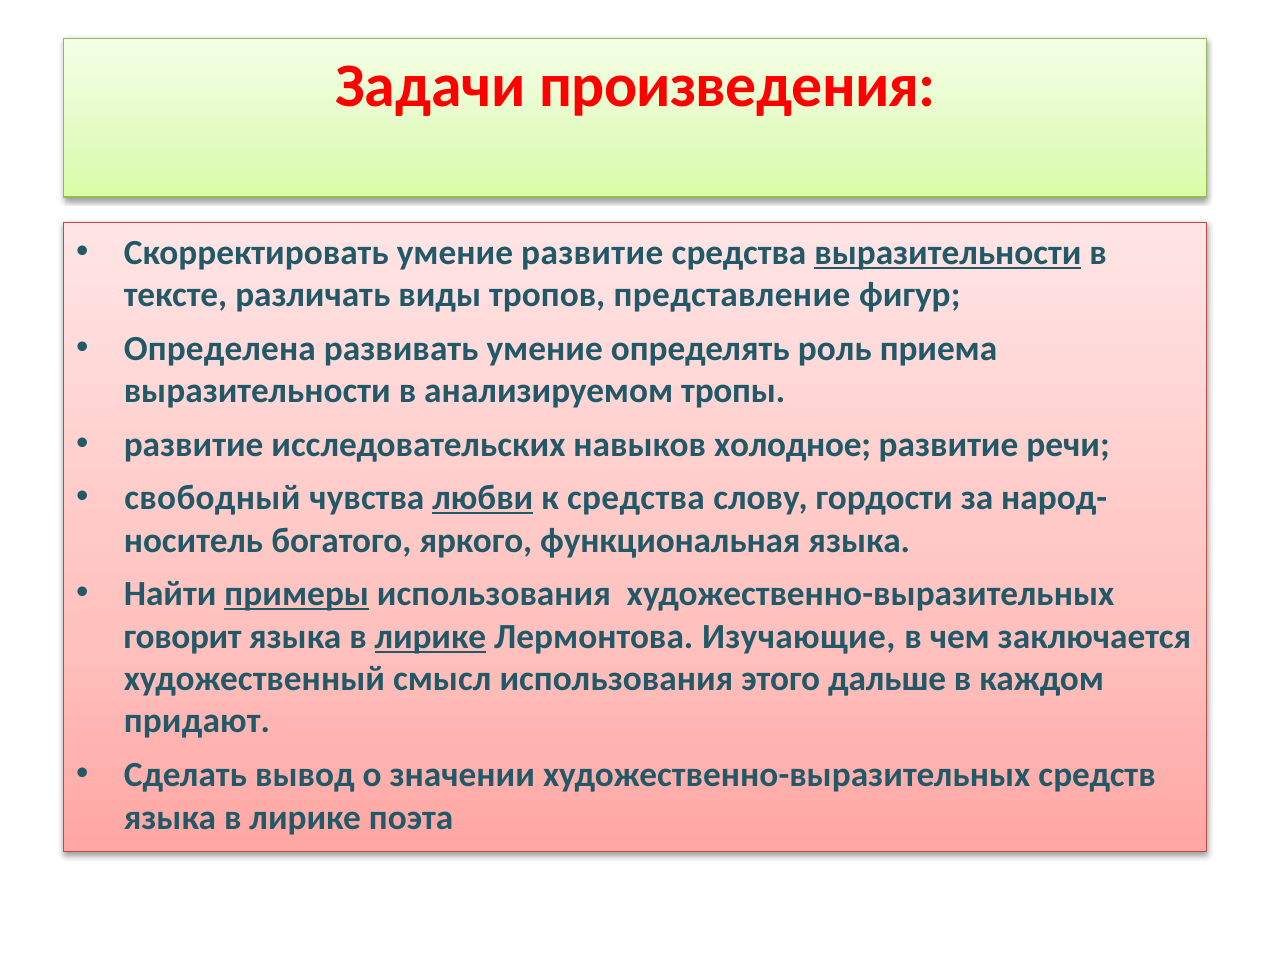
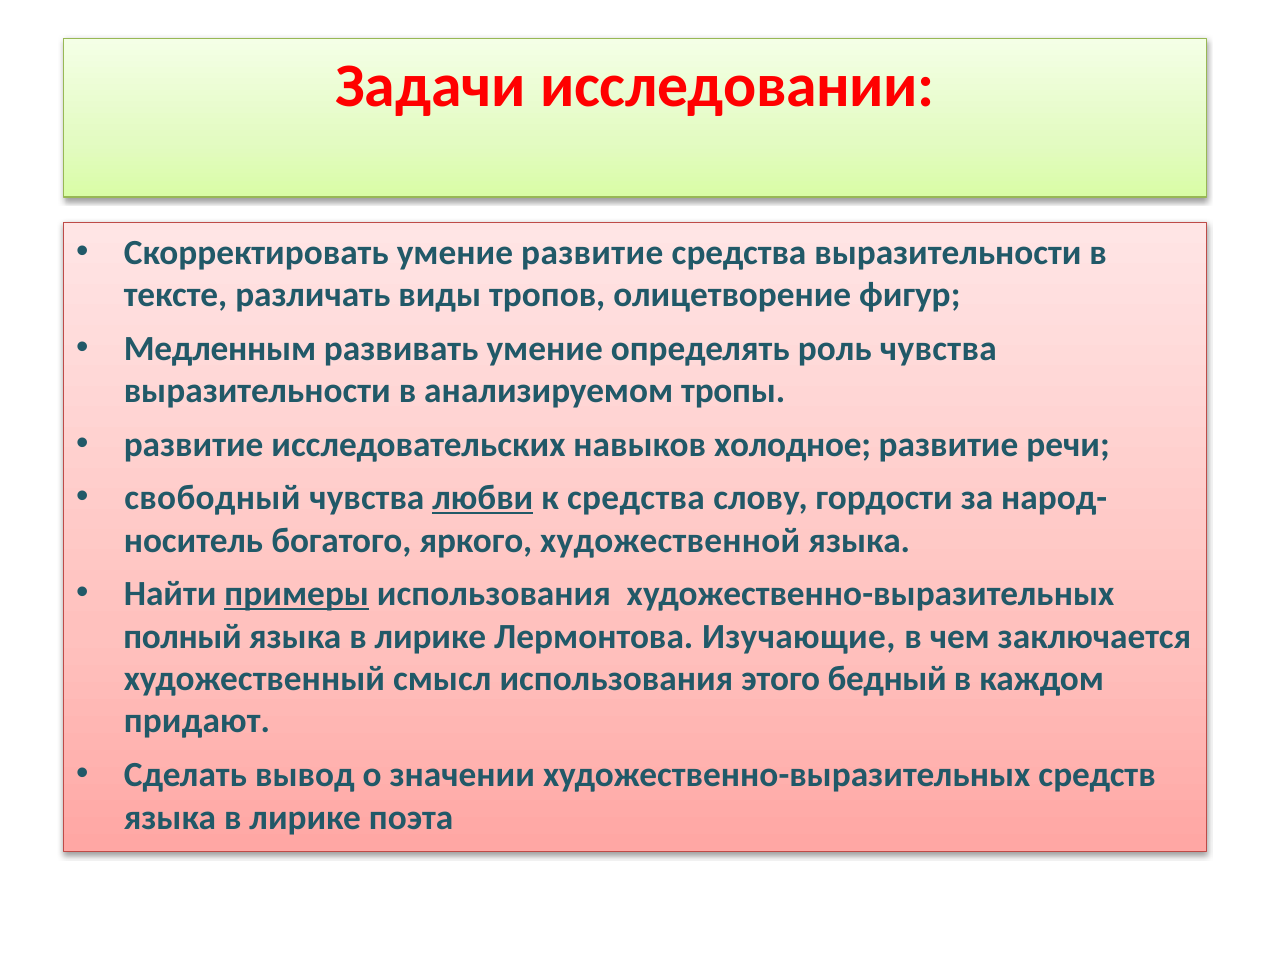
произведения: произведения -> исследовании (737, 86)
выразительности underline: present -> none (948, 252)
представление: представление -> олицетворение (732, 295)
Определена: Определена -> Медленным (220, 348)
роль приема: приема -> чувства (938, 348)
функциональная: функциональная -> художественной (670, 540)
говорит: говорит -> полный (183, 636)
лирике underline: present -> none (430, 636)
дальше: дальше -> бедный (887, 679)
